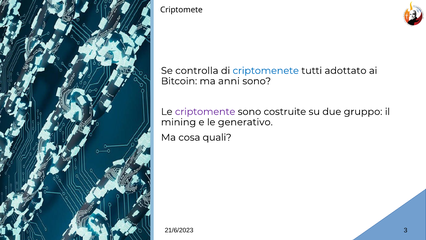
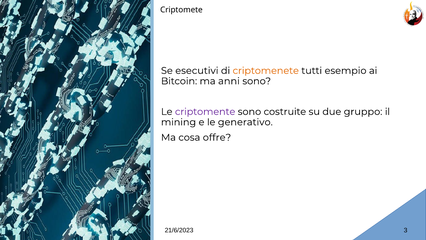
controlla: controlla -> esecutivi (197, 71)
criptomenete colour: blue -> orange (266, 71)
adottato: adottato -> esempio (346, 71)
quali: quali -> offre (217, 137)
